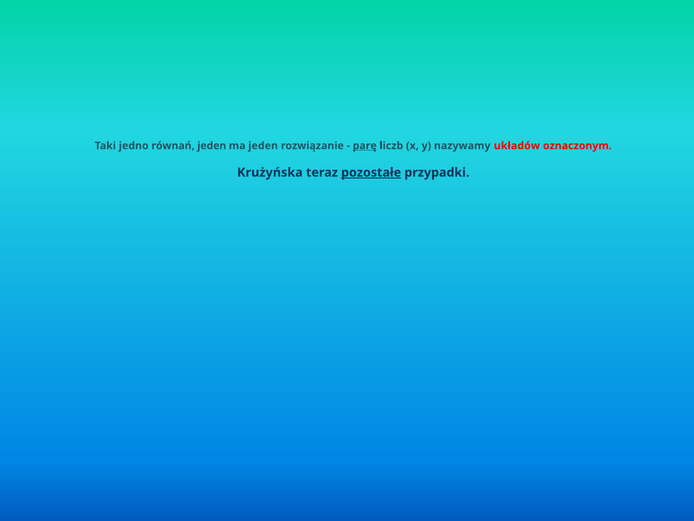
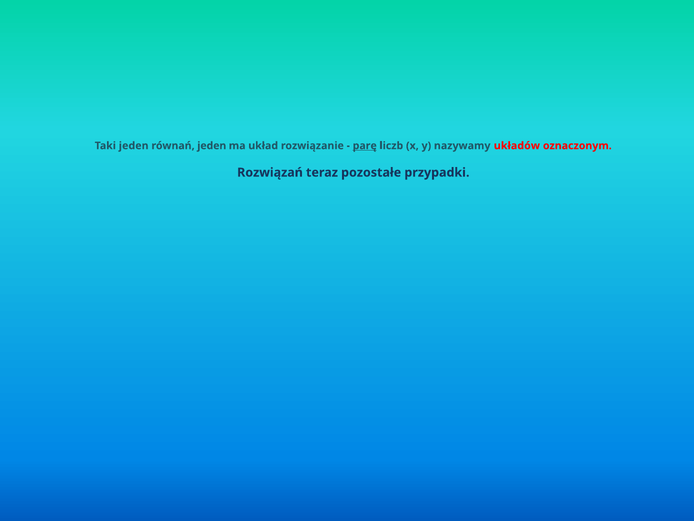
Taki jedno: jedno -> jeden (134, 146)
ma jeden: jeden -> układ (263, 146)
Krużyńska: Krużyńska -> Rozwiązań (270, 172)
pozostałe underline: present -> none (371, 172)
